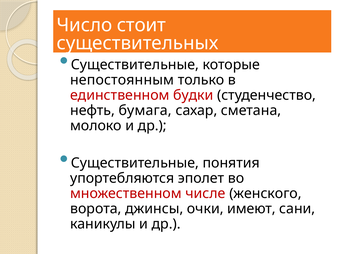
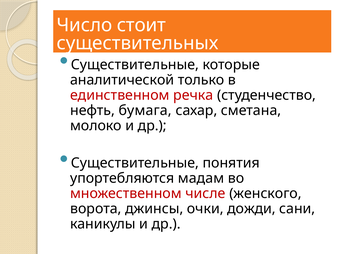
непостоянным: непостоянным -> аналитической (122, 80)
будки: будки -> речка (193, 95)
эполет: эполет -> мадам (201, 178)
имеют: имеют -> дожди (251, 209)
